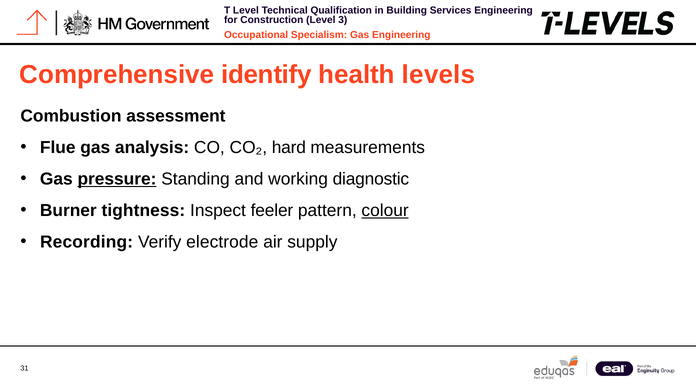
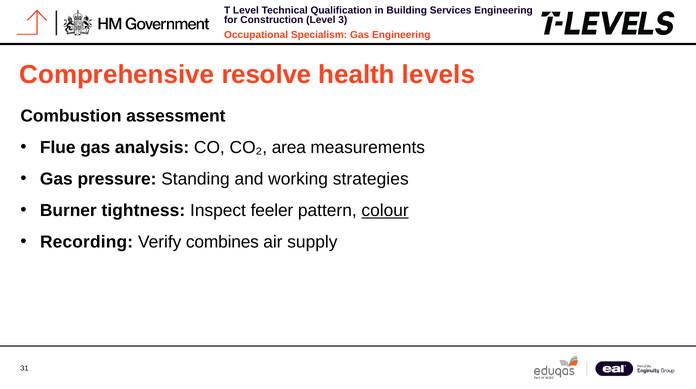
identify: identify -> resolve (266, 75)
hard: hard -> area (289, 148)
pressure underline: present -> none (117, 179)
diagnostic: diagnostic -> strategies (371, 179)
electrode: electrode -> combines (222, 242)
